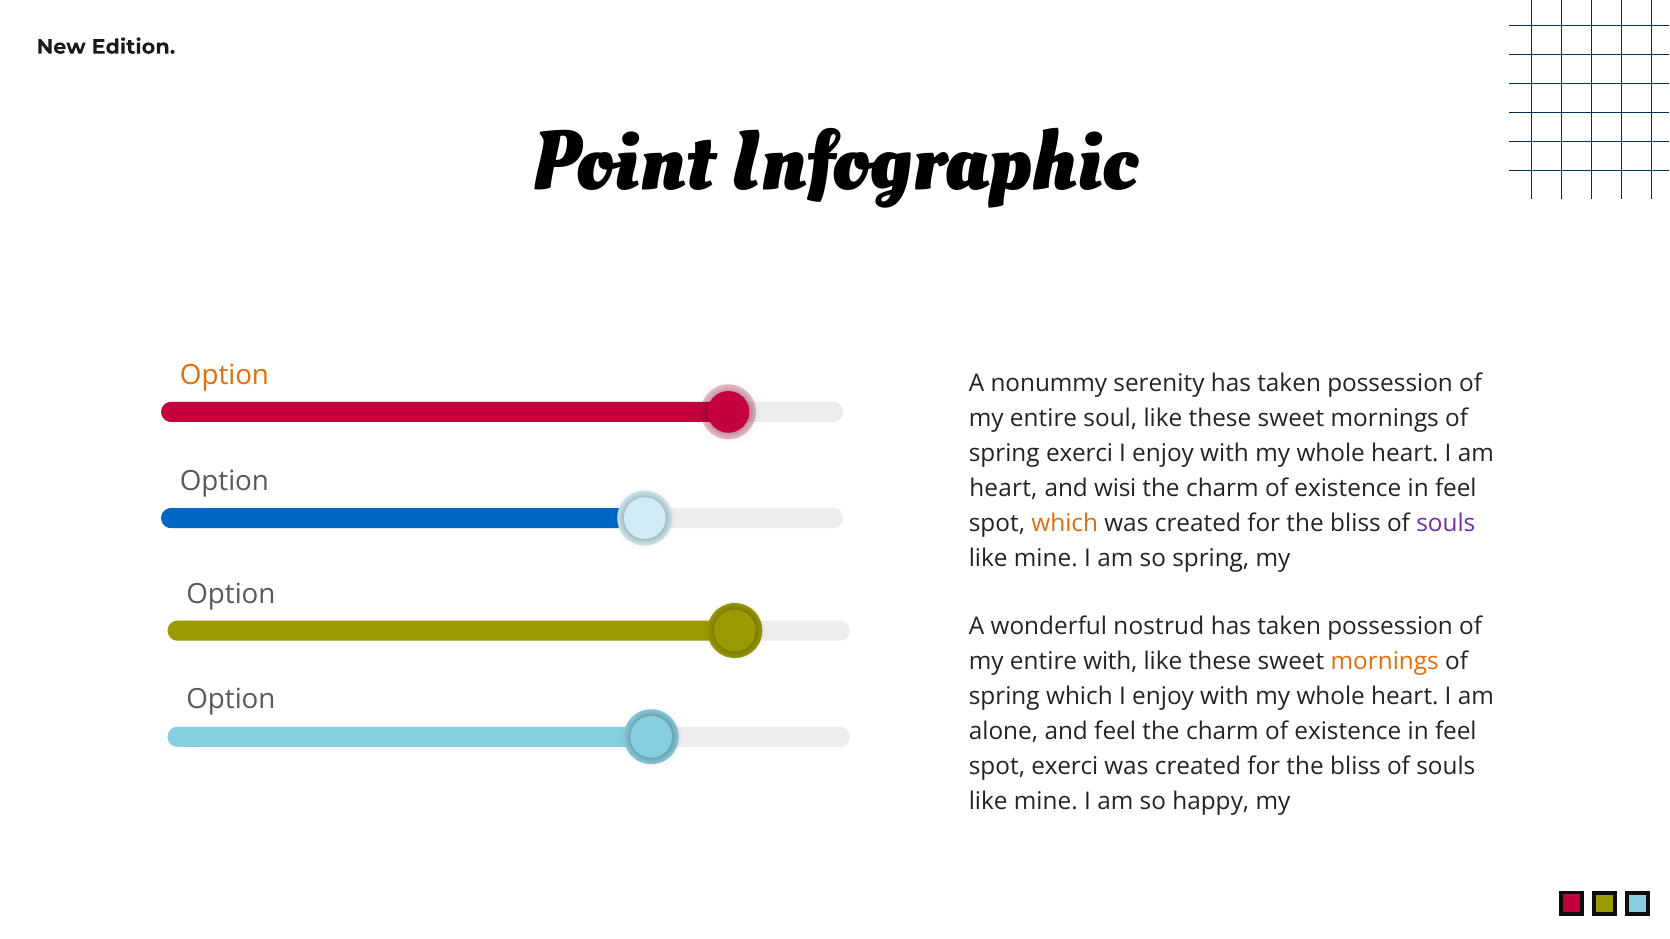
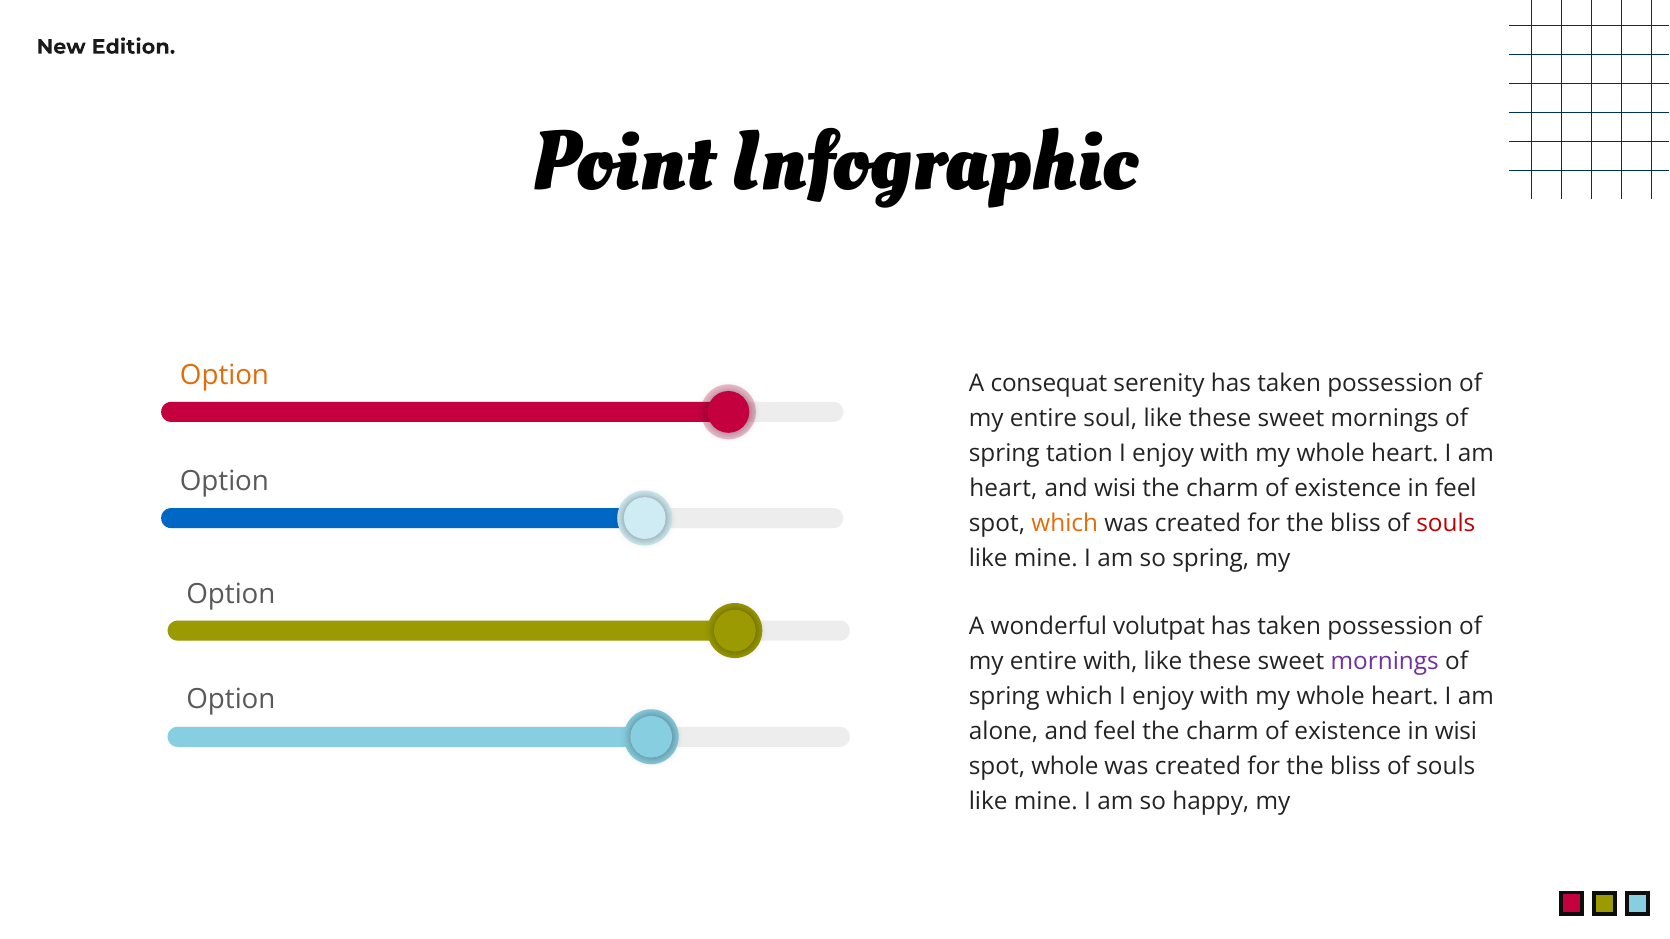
nonummy: nonummy -> consequat (1049, 383)
spring exerci: exerci -> tation (1079, 454)
souls colour: purple -> red (1446, 524)
nostrud: nostrud -> volutpat (1159, 627)
mornings colour: orange -> purple (1385, 662)
feel: feel -> wisi (1456, 732)
spot exerci: exerci -> whole (1065, 767)
